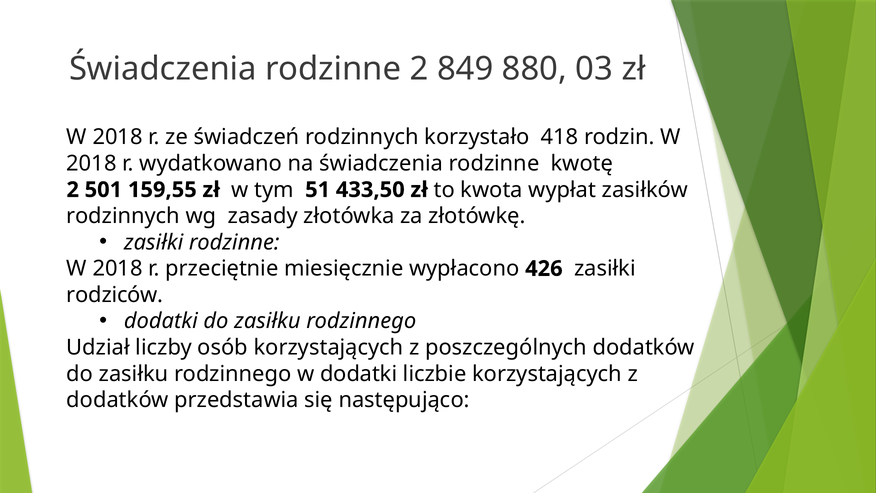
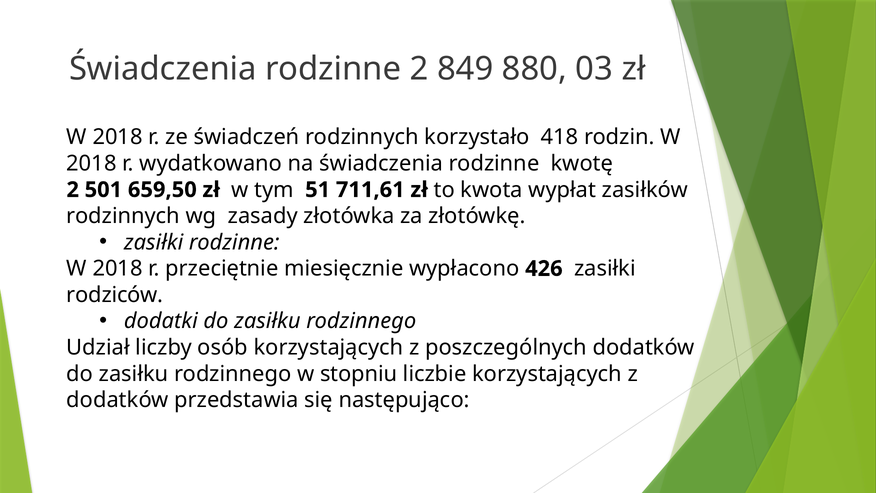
159,55: 159,55 -> 659,50 (162, 190)
433,50: 433,50 -> 711,61 (370, 190)
w dodatki: dodatki -> stopniu (359, 374)
